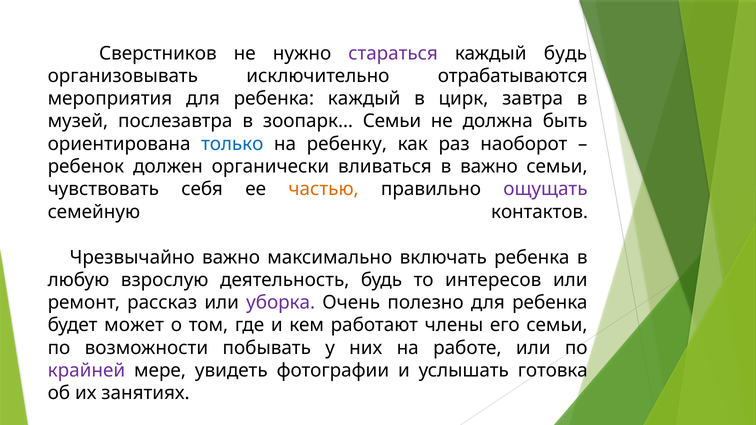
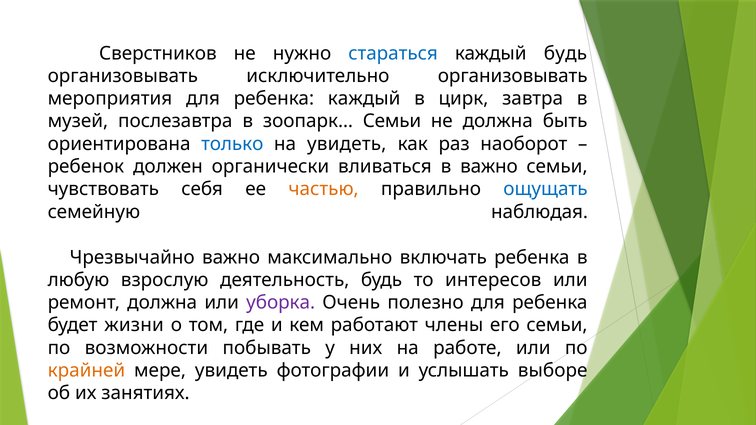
стараться colour: purple -> blue (393, 53)
исключительно отрабатываются: отрабатываются -> организовывать (513, 76)
на ребенку: ребенку -> увидеть (347, 144)
ощущать colour: purple -> blue (545, 189)
контактов: контактов -> наблюдая (540, 212)
ремонт рассказ: рассказ -> должна (162, 303)
может: может -> жизни (134, 325)
крайней colour: purple -> orange (86, 371)
готовка: готовка -> выборе (553, 371)
